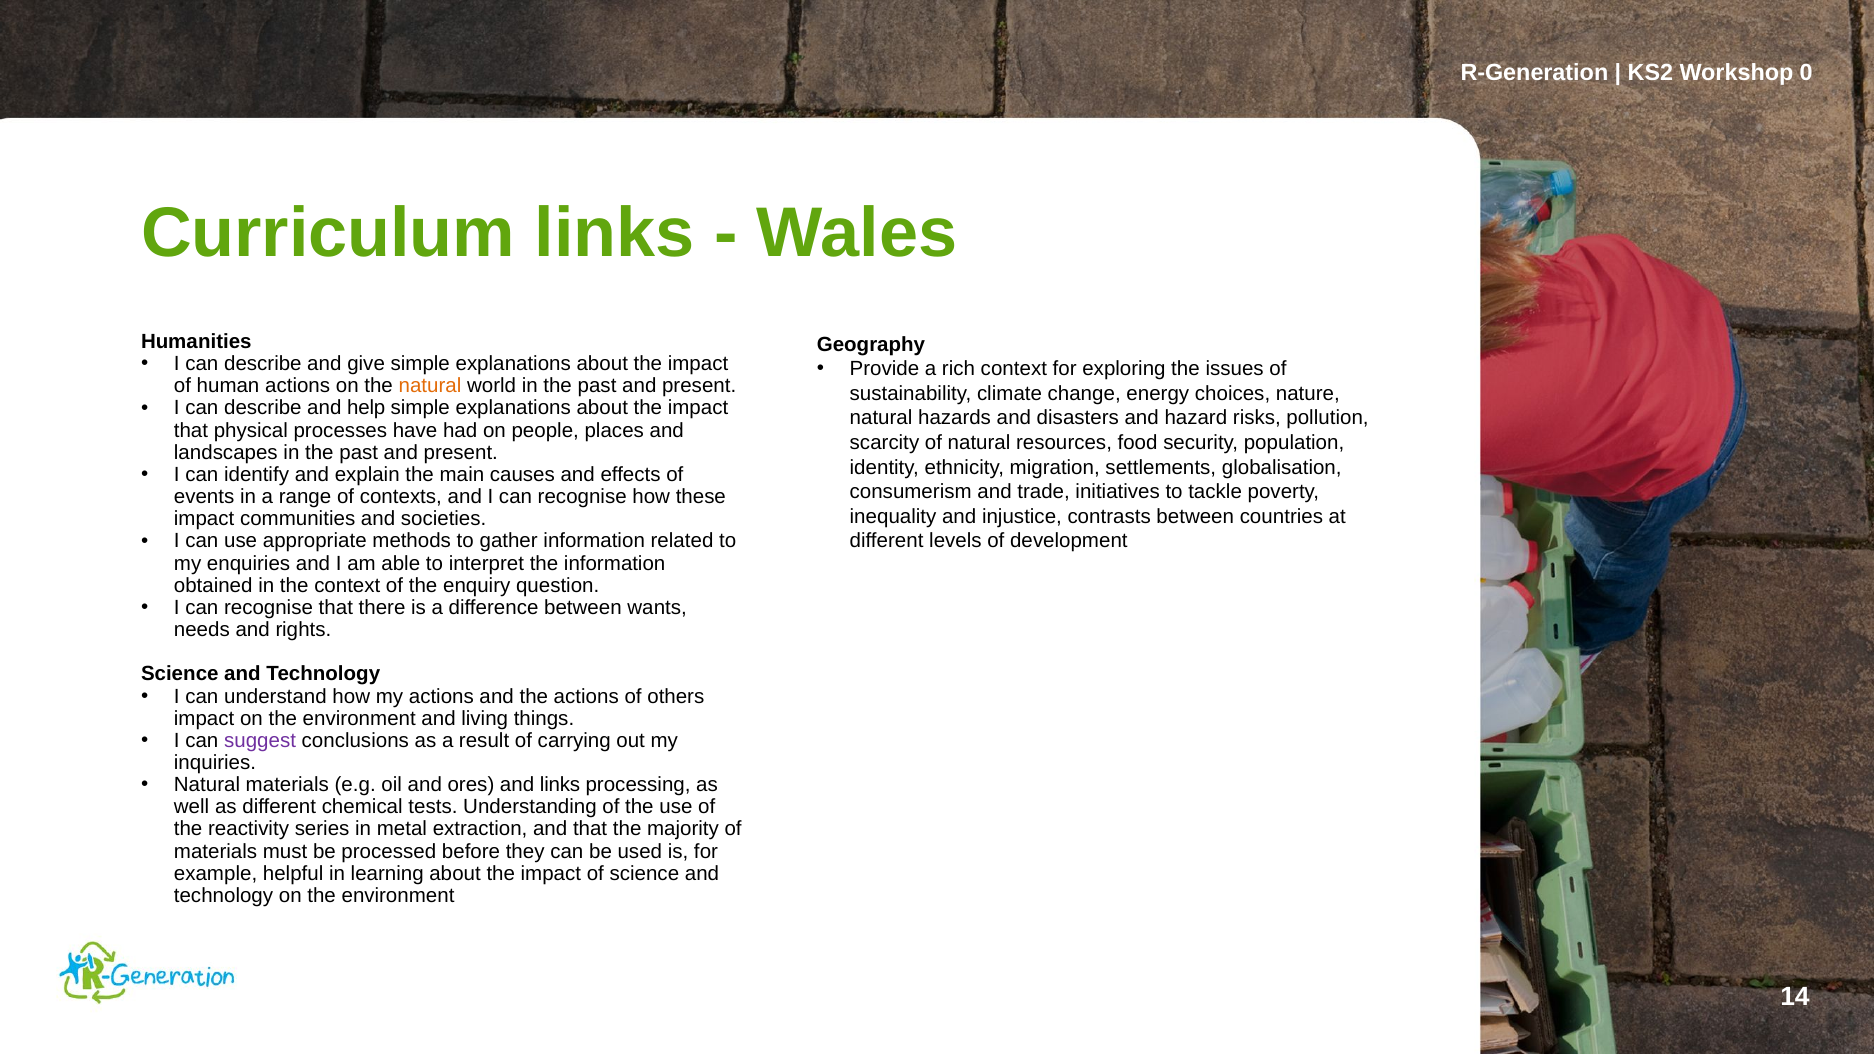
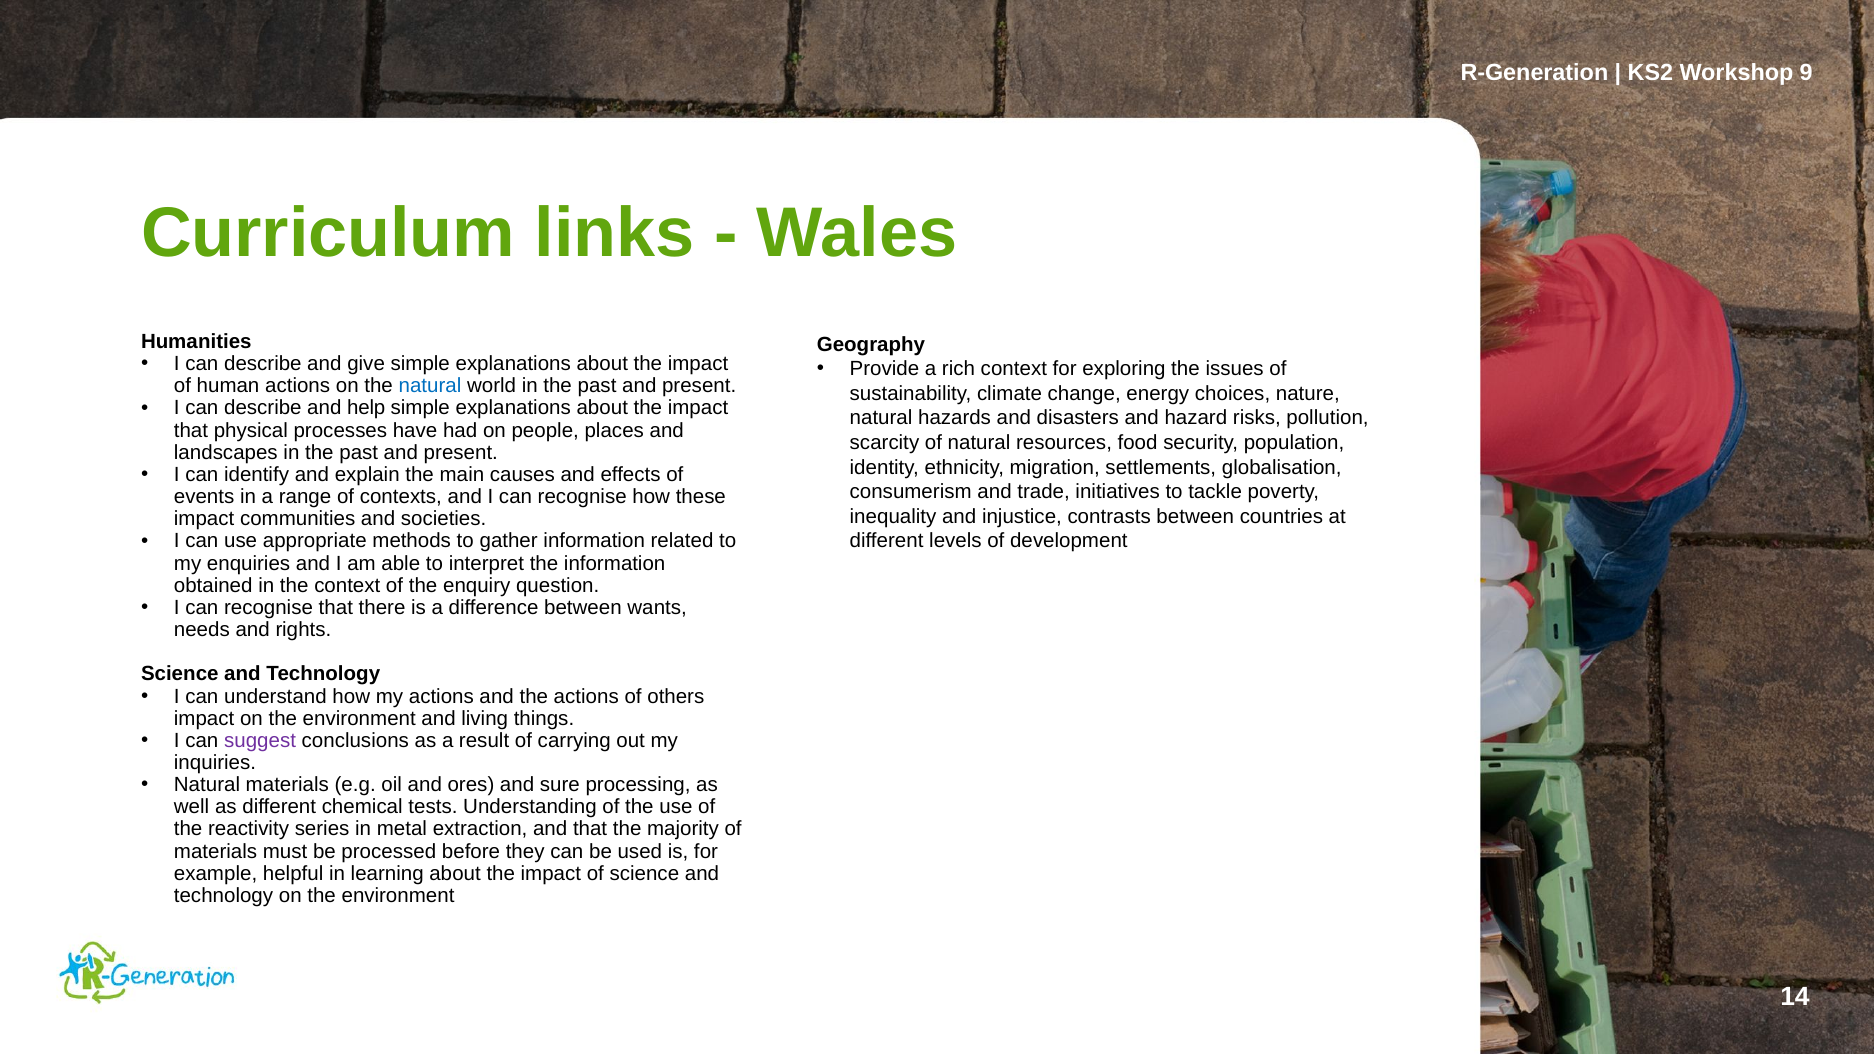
0: 0 -> 9 (1806, 73)
natural colour: orange -> blue (430, 386)
and links: links -> sure (560, 785)
